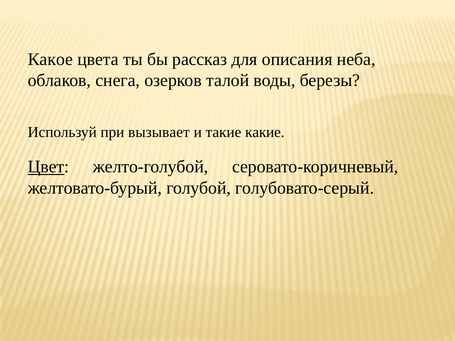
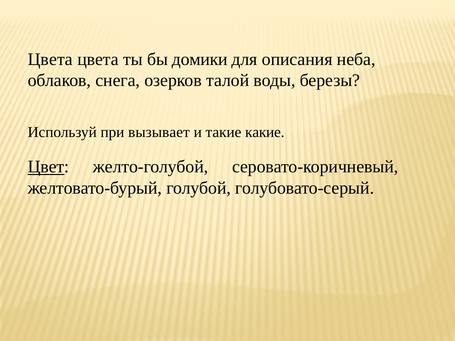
Какое: Какое -> Цвета (50, 59)
рассказ: рассказ -> домики (200, 59)
